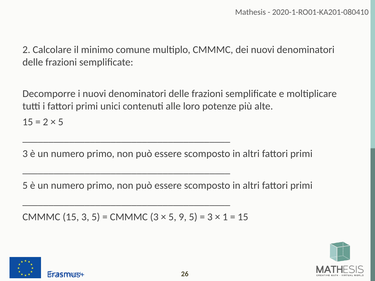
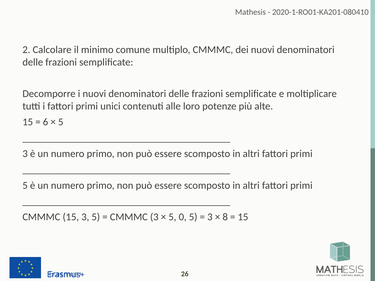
2: 2 -> 6 (45, 122)
9: 9 -> 0 (183, 217)
1: 1 -> 8 (225, 217)
